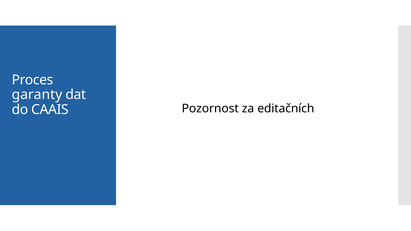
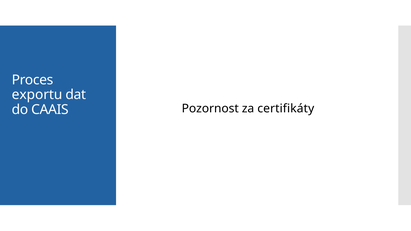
garanty: garanty -> exportu (37, 95)
editačních: editačních -> certifikáty (286, 109)
